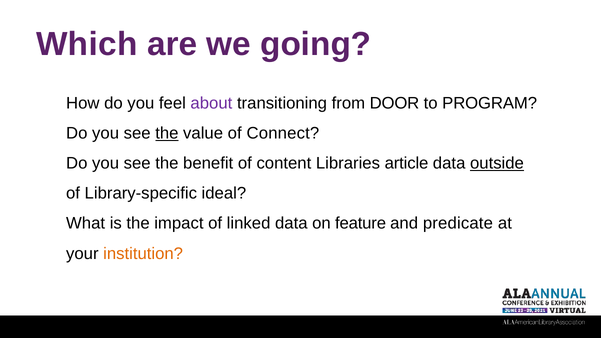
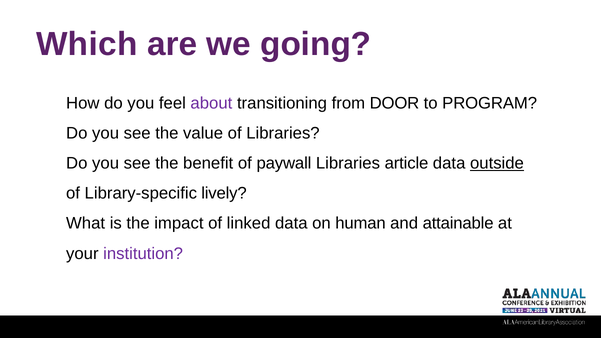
the underline: present -> none (167, 133)
of Connect: Connect -> Libraries (283, 133)
content: content -> paywall (284, 163)
ideal: ideal -> lively (224, 193)
feature: feature -> human (361, 224)
predicate: predicate -> attainable (458, 224)
institution colour: orange -> purple (143, 254)
